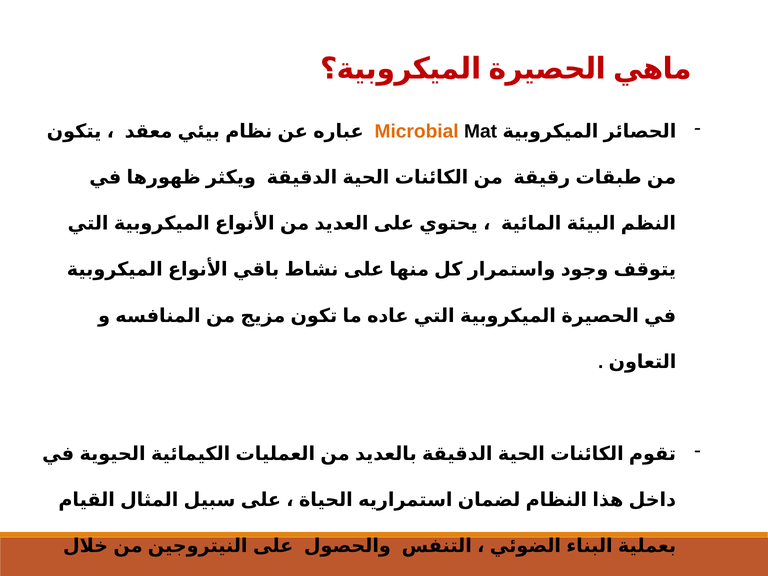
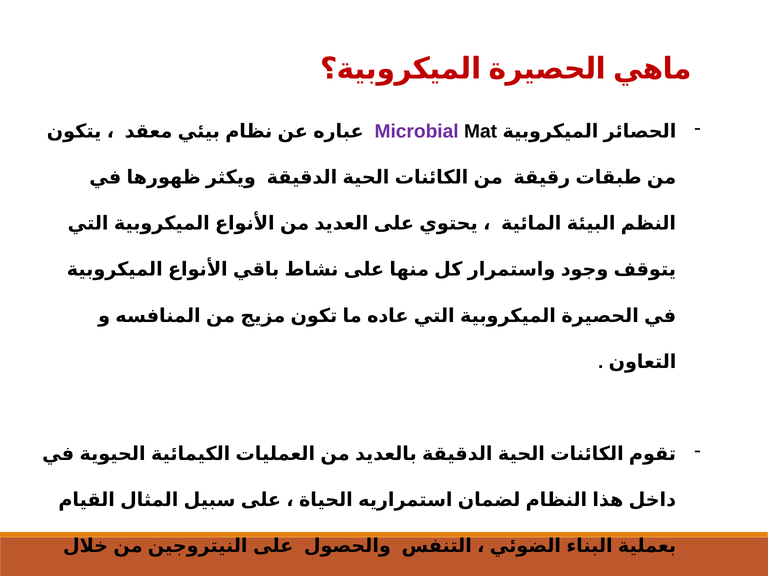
Microbial colour: orange -> purple (417, 131)
